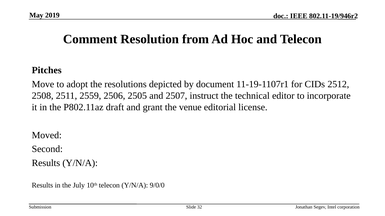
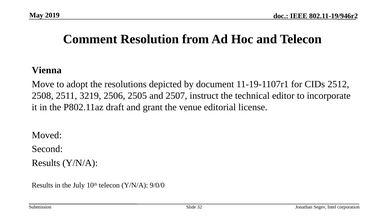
Pitches: Pitches -> Vienna (47, 70)
2559: 2559 -> 3219 (90, 96)
